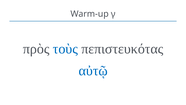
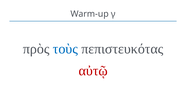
αὐτῷ colour: blue -> red (93, 71)
